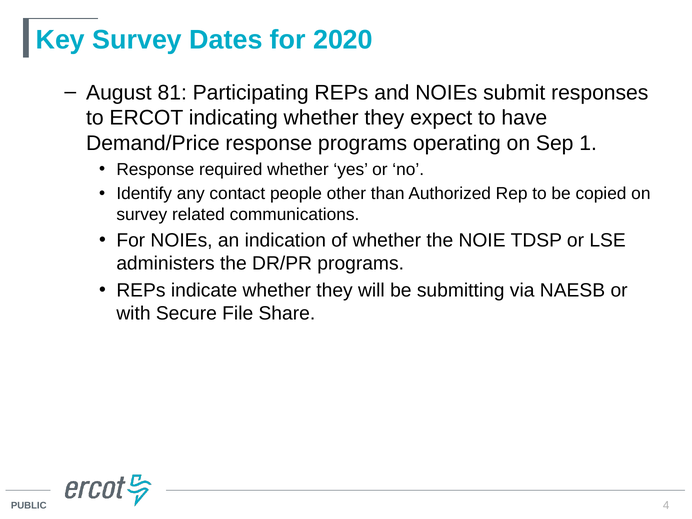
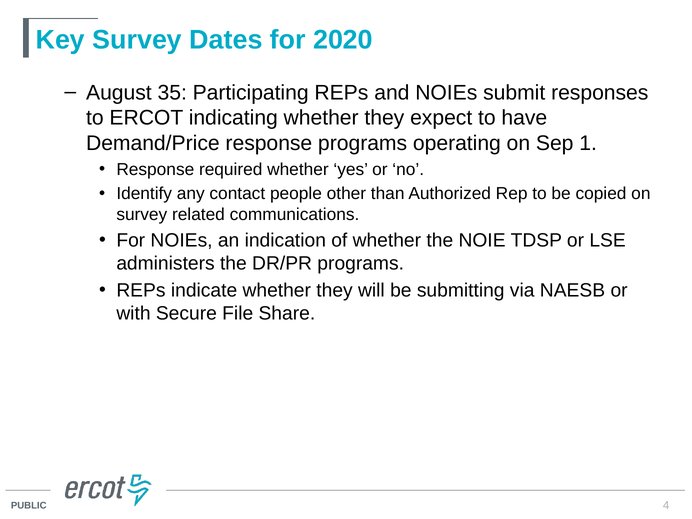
81: 81 -> 35 (172, 93)
